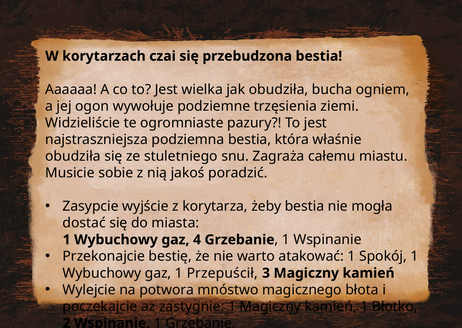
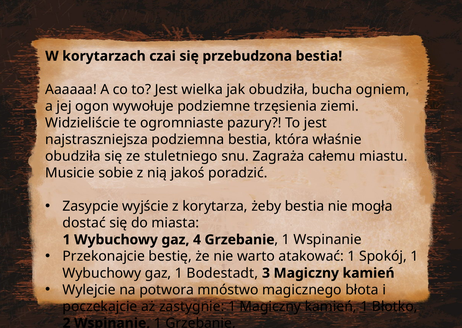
Przepuścił: Przepuścił -> Bodestadt (222, 273)
